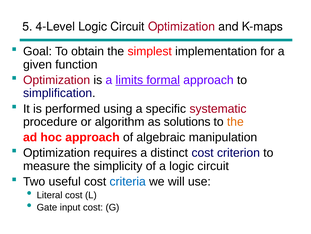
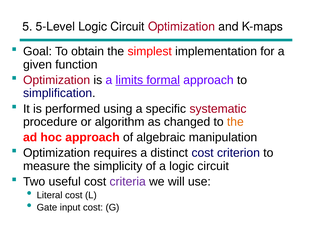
4-Level: 4-Level -> 5-Level (55, 26)
solutions: solutions -> changed (187, 121)
criteria colour: blue -> purple (128, 181)
